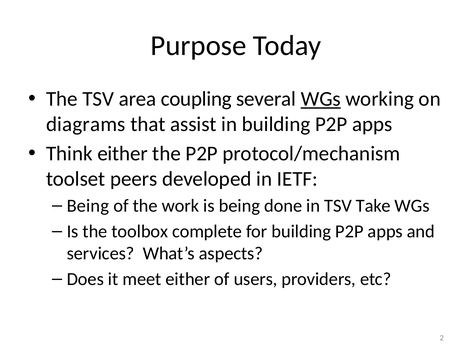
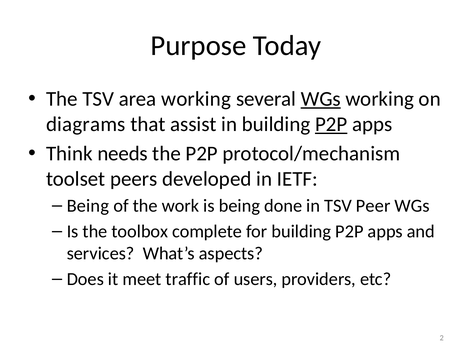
area coupling: coupling -> working (196, 99)
P2P underline: none -> present (331, 124)
Think either: either -> needs (123, 154)
Take: Take -> Peer (373, 206)
meet either: either -> traffic (188, 279)
